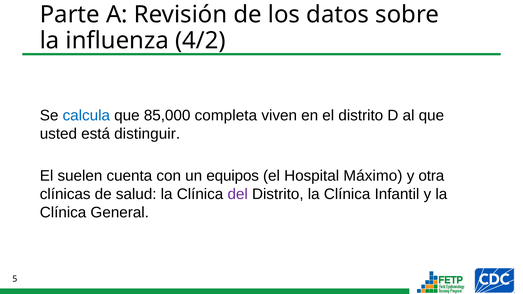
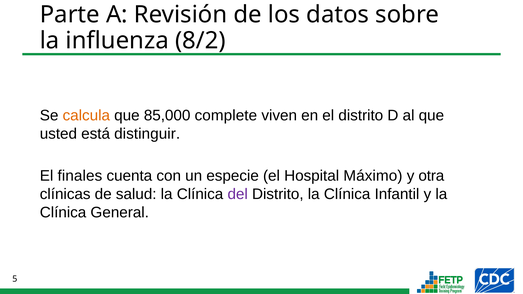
4/2: 4/2 -> 8/2 (200, 41)
calcula colour: blue -> orange (86, 115)
completa: completa -> complete (226, 115)
suelen: suelen -> finales (80, 176)
equipos: equipos -> especie (233, 176)
